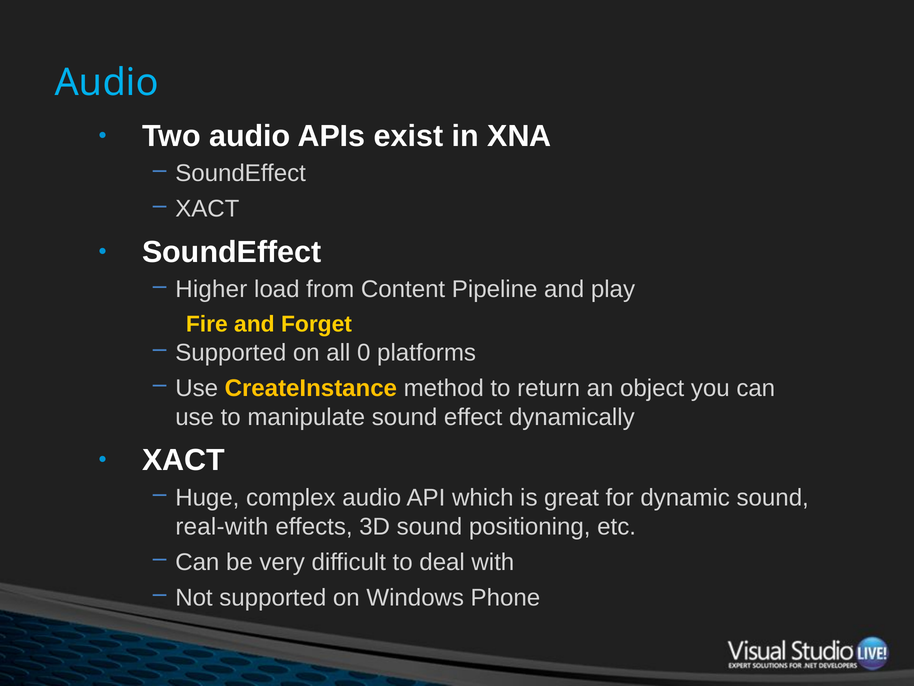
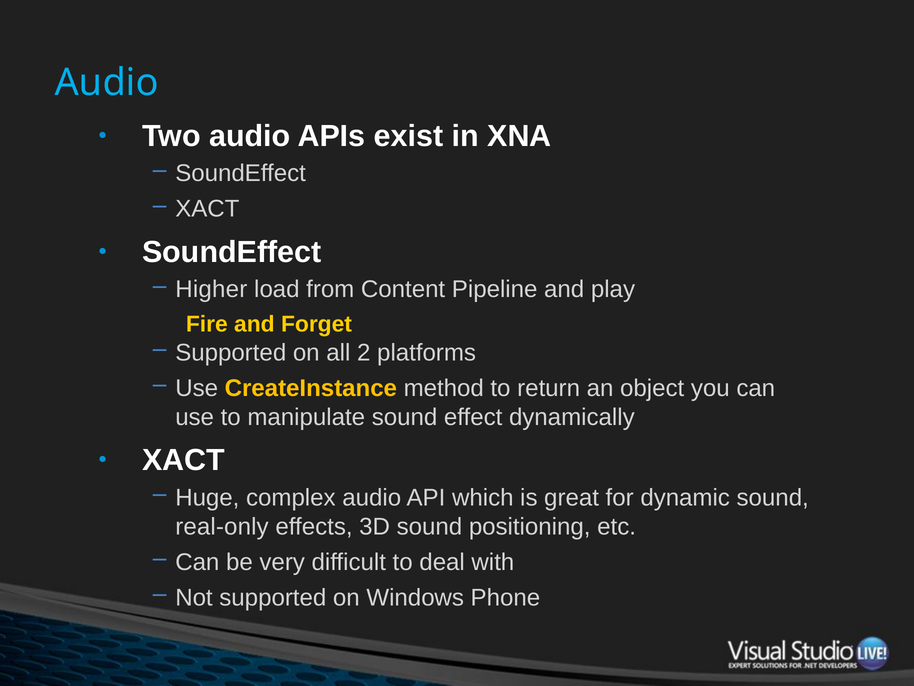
0: 0 -> 2 (364, 352)
real-with: real-with -> real-only (222, 526)
